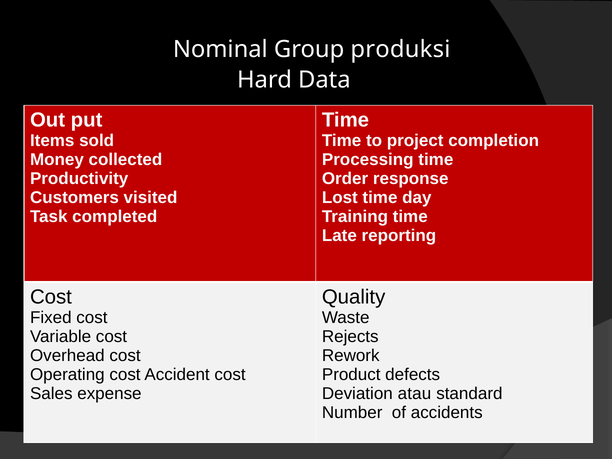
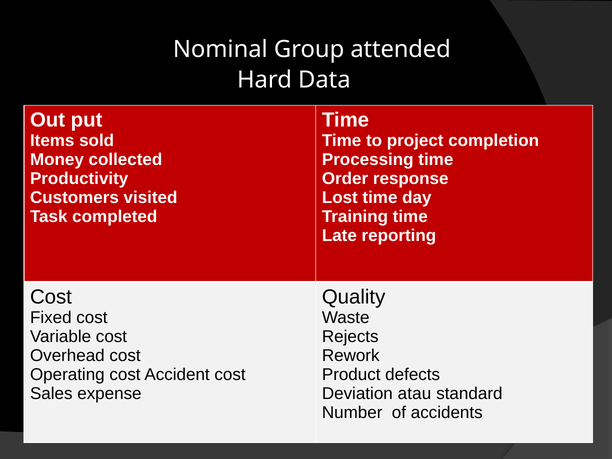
produksi: produksi -> attended (401, 49)
